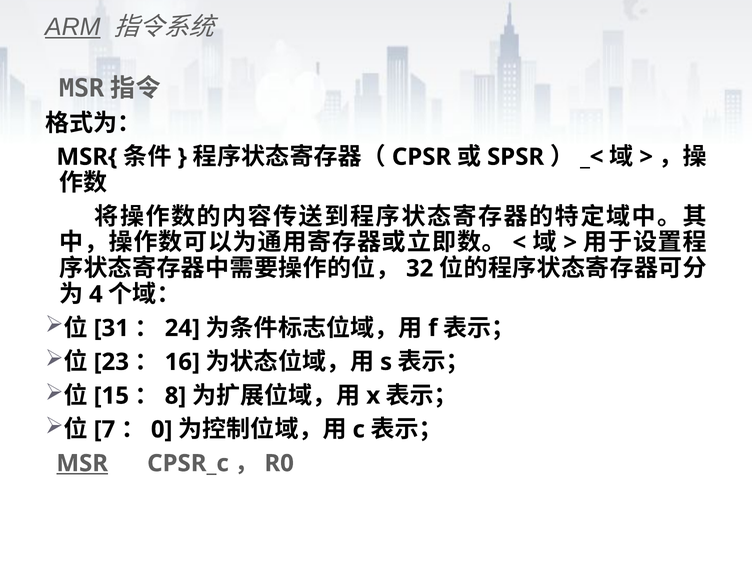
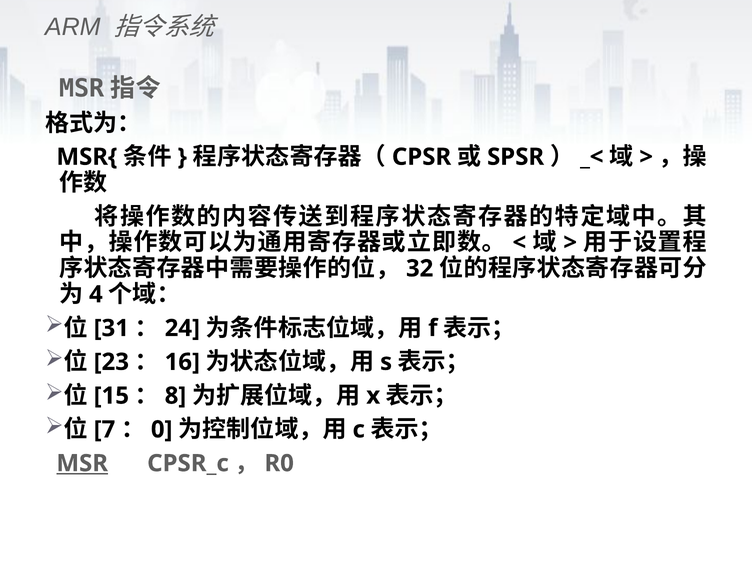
ARM underline: present -> none (73, 27)
